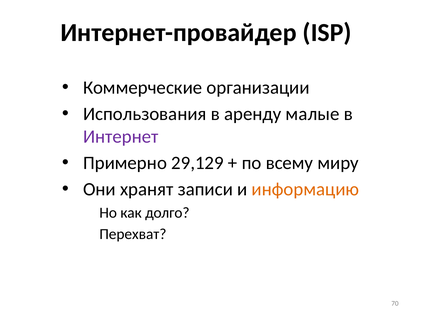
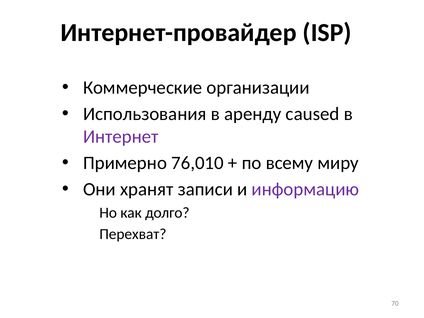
малые: малые -> caused (313, 114)
29,129: 29,129 -> 76,010 (197, 163)
информацию colour: orange -> purple (305, 189)
